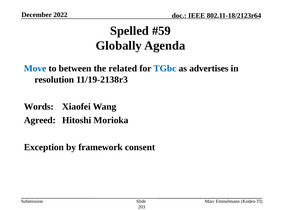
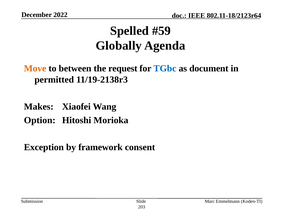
Move colour: blue -> orange (35, 69)
related: related -> request (123, 69)
advertises: advertises -> document (209, 69)
resolution: resolution -> permitted (54, 80)
Words: Words -> Makes (39, 107)
Agreed: Agreed -> Option (40, 121)
